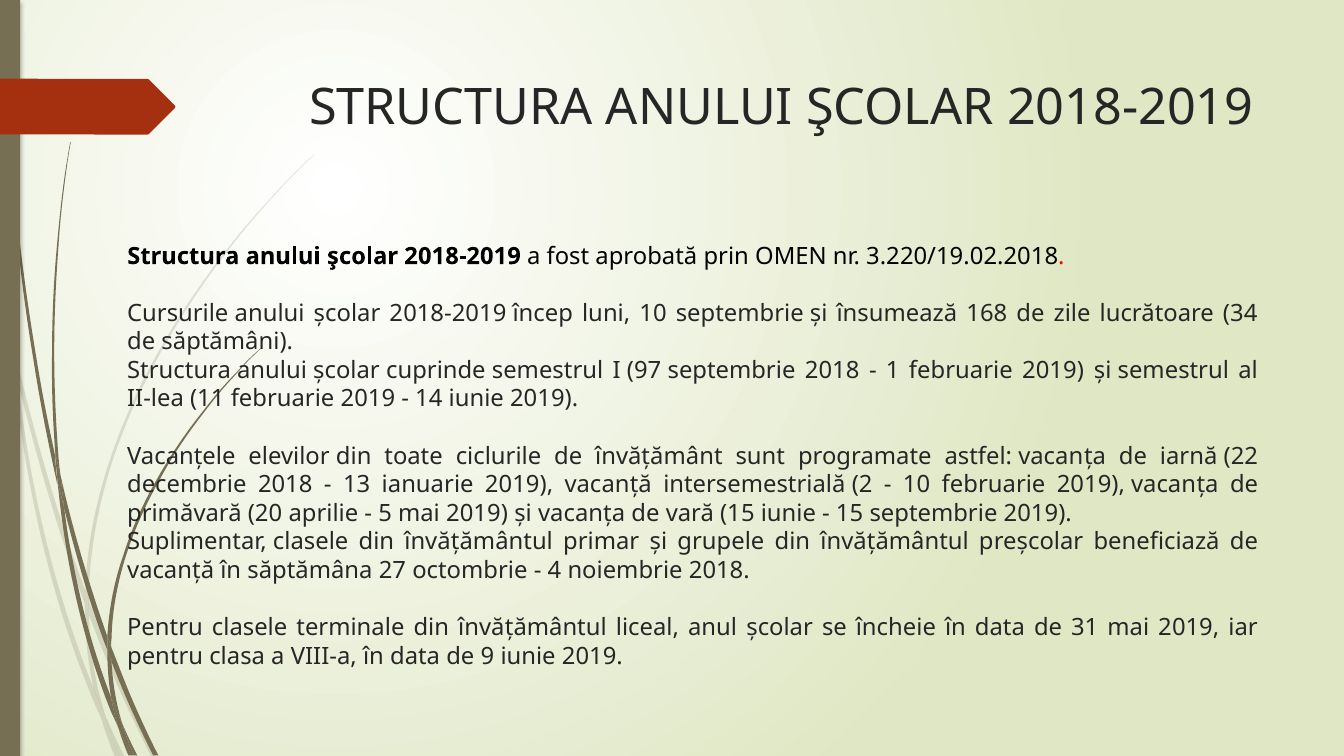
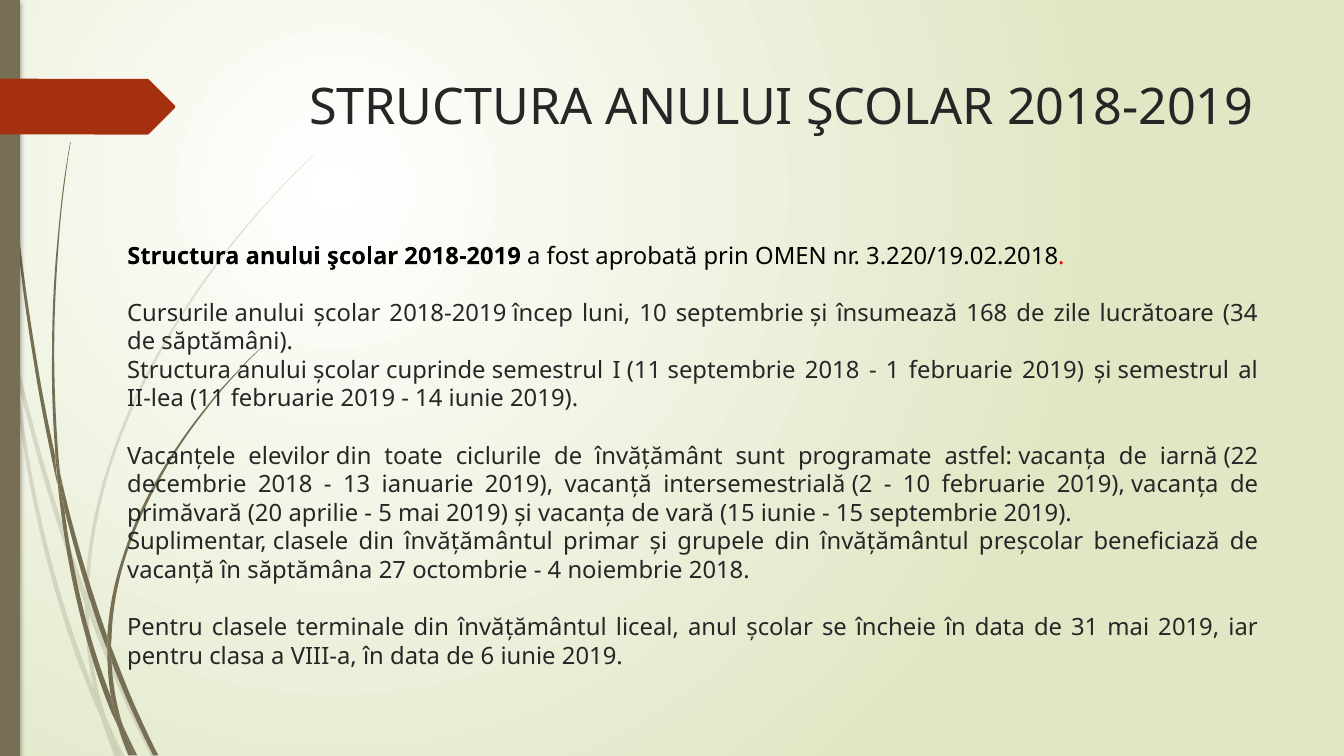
I 97: 97 -> 11 (644, 370)
9: 9 -> 6 (487, 656)
